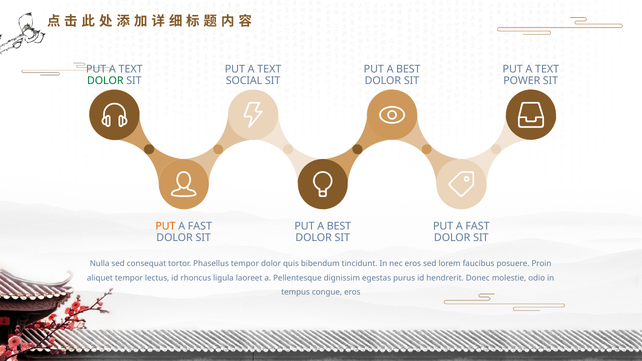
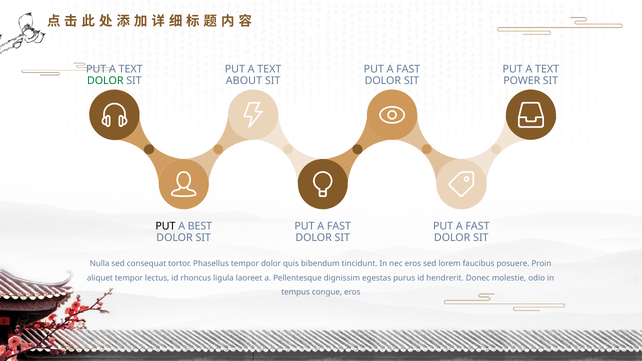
BEST: BEST -> FAST (408, 69)
SOCIAL: SOCIAL -> ABOUT (244, 81)
PUT colour: orange -> black (165, 226)
FAST: FAST -> BEST (200, 226)
BEST: BEST -> FAST (339, 226)
